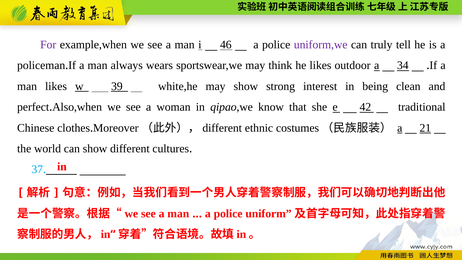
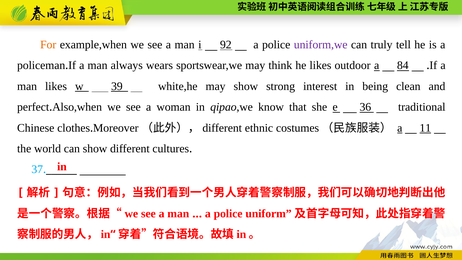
For colour: purple -> orange (48, 45)
46: 46 -> 92 (226, 45)
34: 34 -> 84 (403, 65)
42: 42 -> 36 (365, 107)
21: 21 -> 11 (425, 128)
